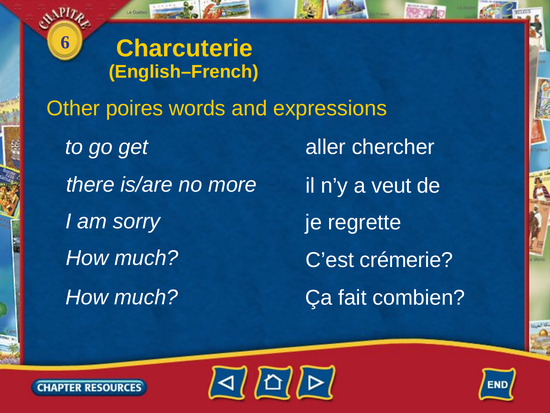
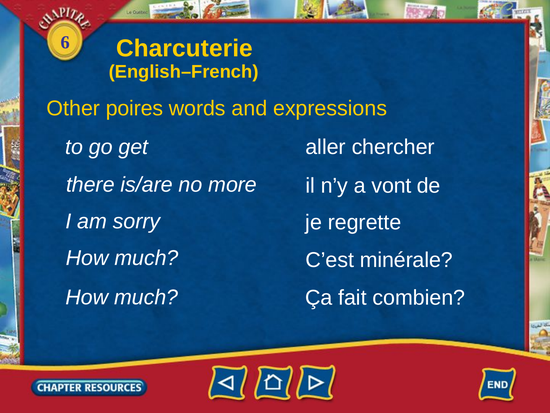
veut: veut -> vont (391, 186)
crémerie: crémerie -> minérale (406, 260)
